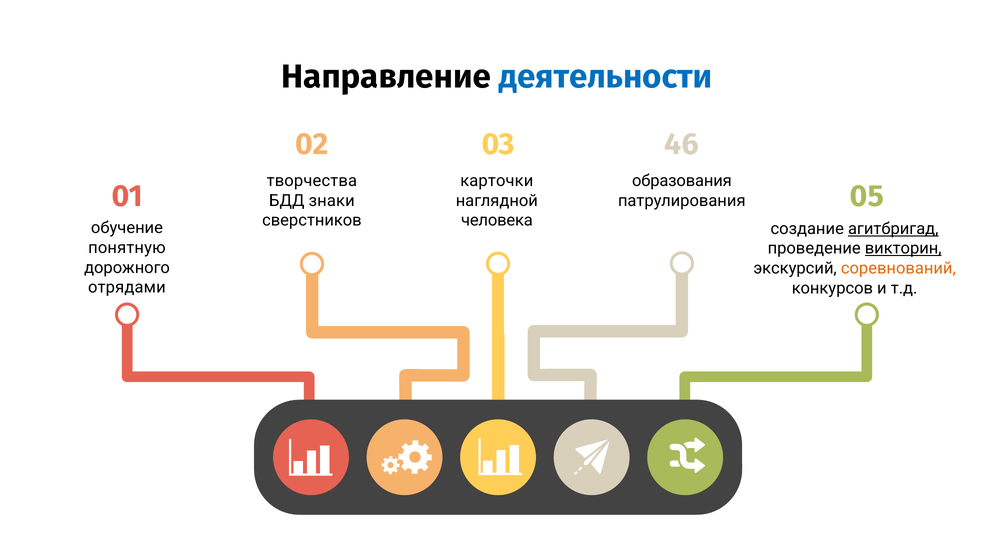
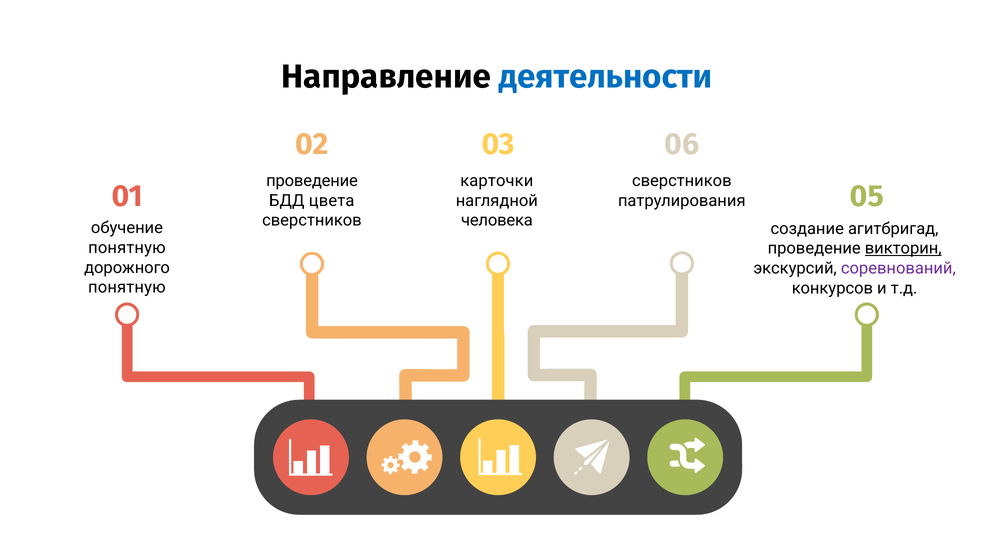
46: 46 -> 06 (682, 144)
творчества: творчества -> проведение (312, 181)
образования: образования -> сверстников (682, 181)
знаки: знаки -> цвета (332, 201)
агитбригад underline: present -> none (893, 229)
соревнований colour: orange -> purple (898, 268)
отрядами: отрядами -> понятную (127, 288)
